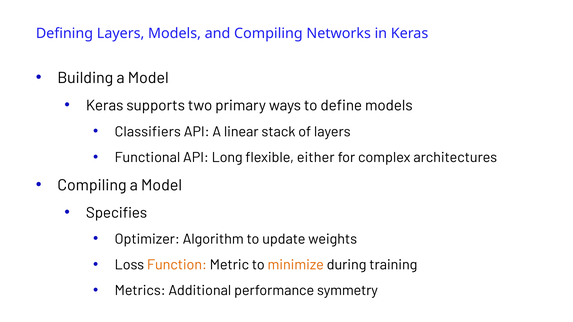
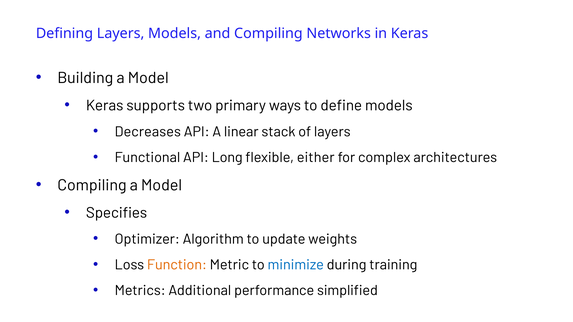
Classifiers: Classifiers -> Decreases (148, 132)
minimize colour: orange -> blue (296, 265)
symmetry: symmetry -> simplified (347, 291)
